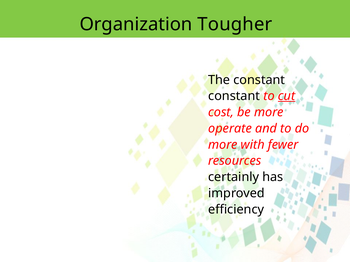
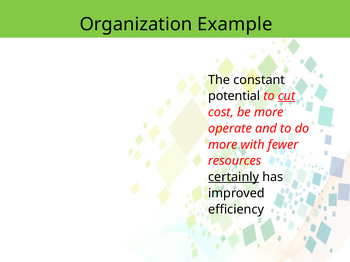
Tougher: Tougher -> Example (235, 24)
constant: constant -> potential (234, 96)
certainly underline: none -> present (234, 177)
